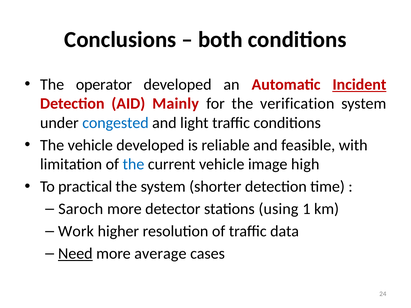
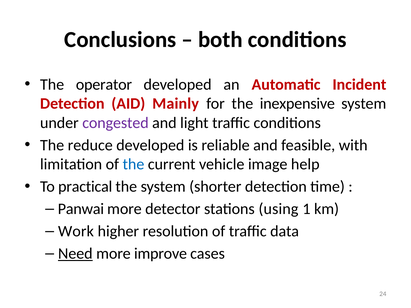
Incident underline: present -> none (359, 85)
verification: verification -> inexpensive (297, 104)
congested colour: blue -> purple (115, 123)
The vehicle: vehicle -> reduce (90, 145)
high: high -> help (305, 164)
Saroch: Saroch -> Panwai (81, 209)
average: average -> improve (161, 254)
